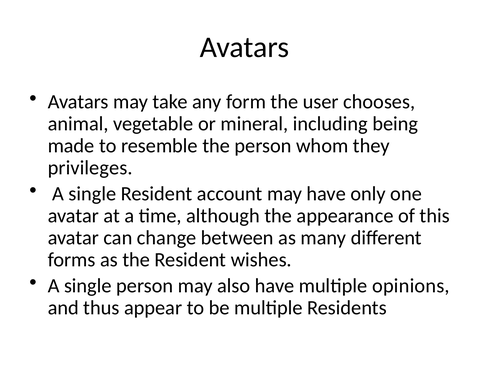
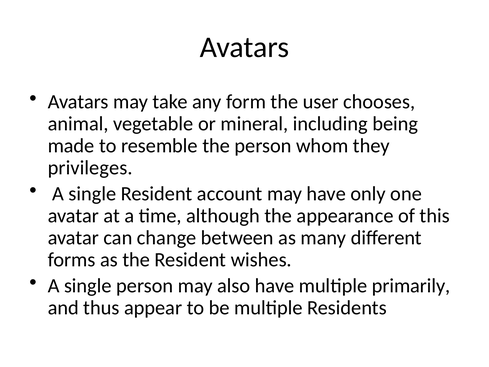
opinions: opinions -> primarily (411, 286)
